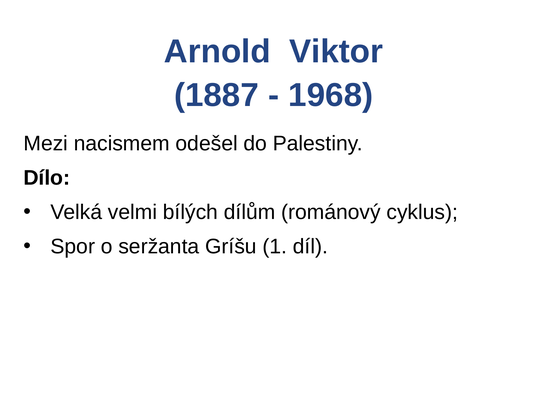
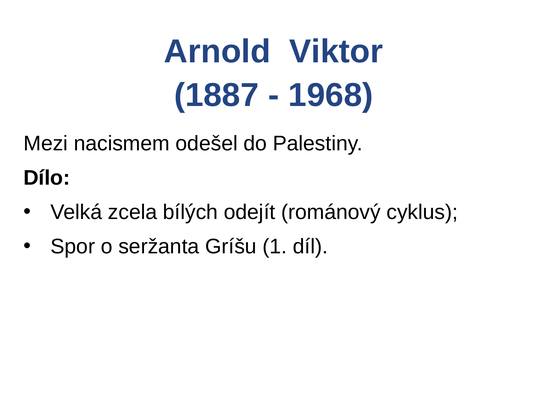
velmi: velmi -> zcela (133, 212)
dílům: dílům -> odejít (250, 212)
